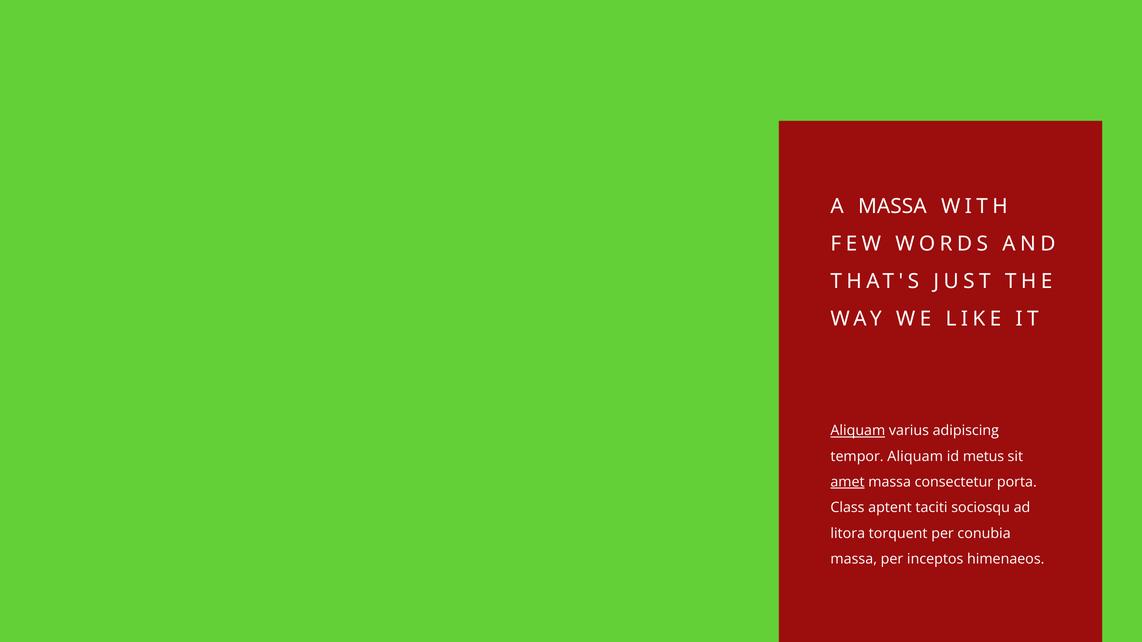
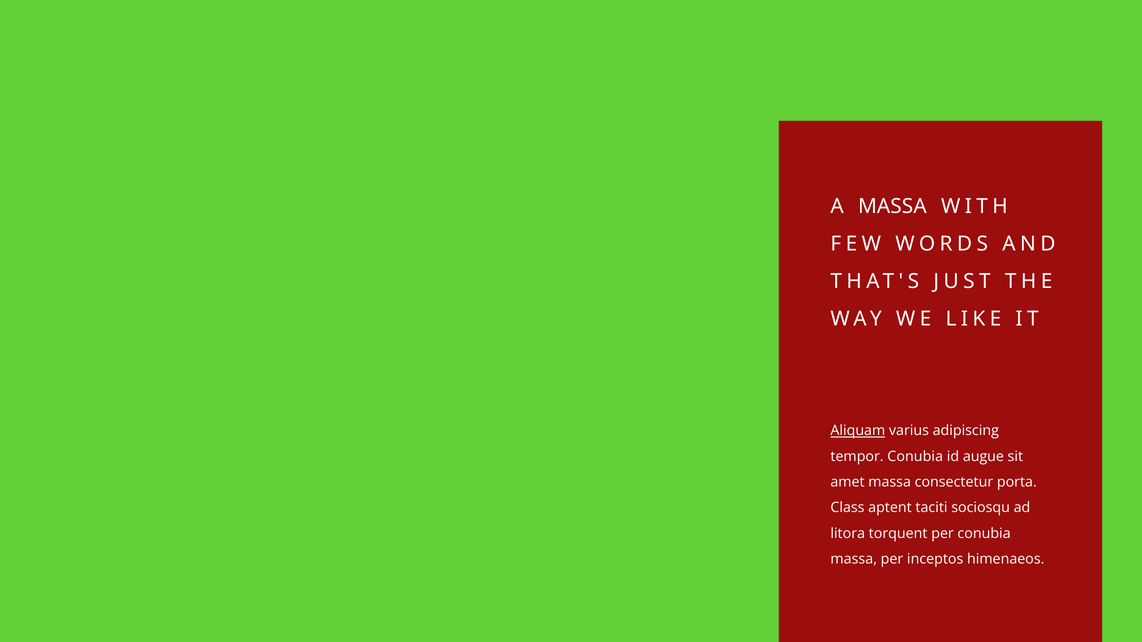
tempor Aliquam: Aliquam -> Conubia (915, 457)
metus: metus -> augue (983, 457)
amet underline: present -> none (848, 482)
